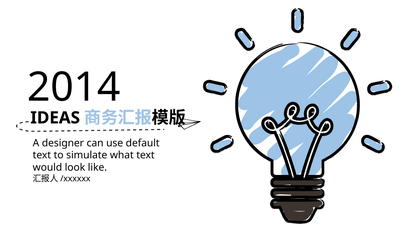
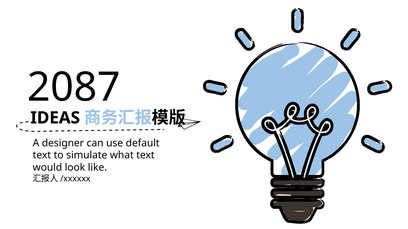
2014: 2014 -> 2087 (74, 88)
